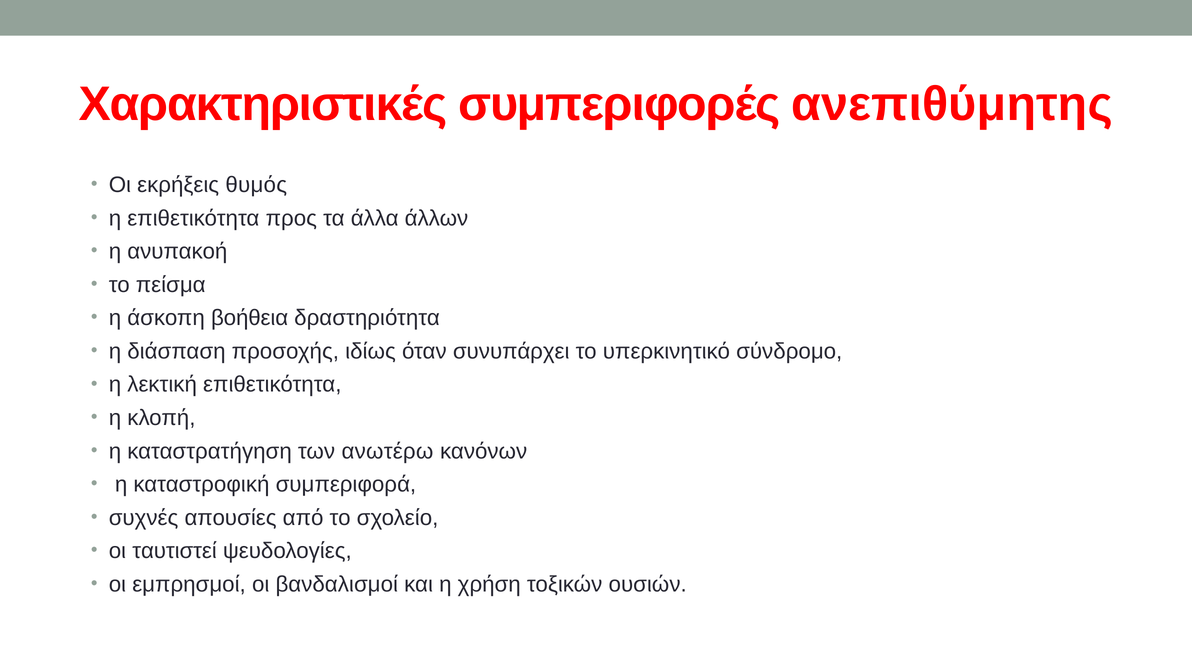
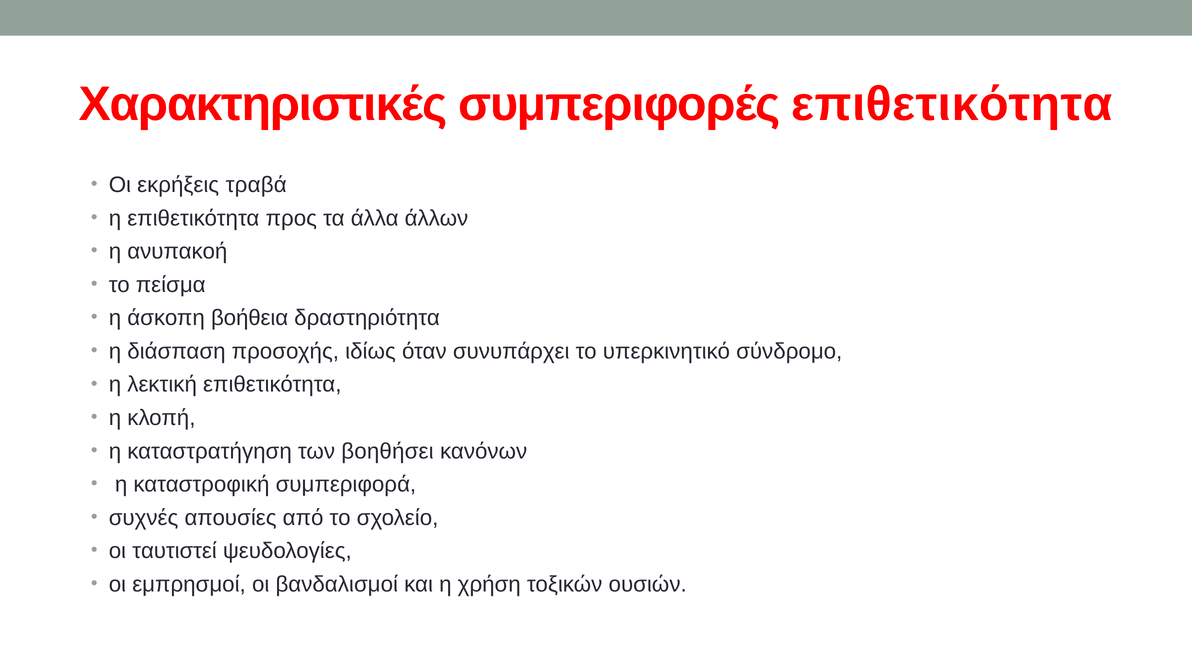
συμπεριφορές ανεπιθύμητης: ανεπιθύμητης -> επιθετικότητα (952, 104)
θυμός: θυμός -> τραβά (256, 185)
ανωτέρω: ανωτέρω -> βοηθήσει (387, 451)
